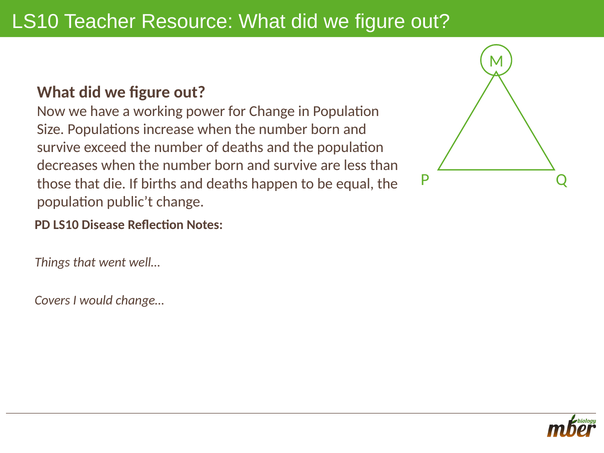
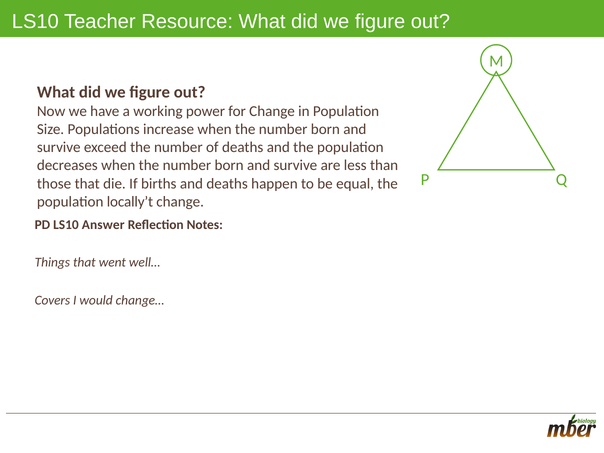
public’t: public’t -> locally’t (130, 202)
Disease: Disease -> Answer (103, 225)
